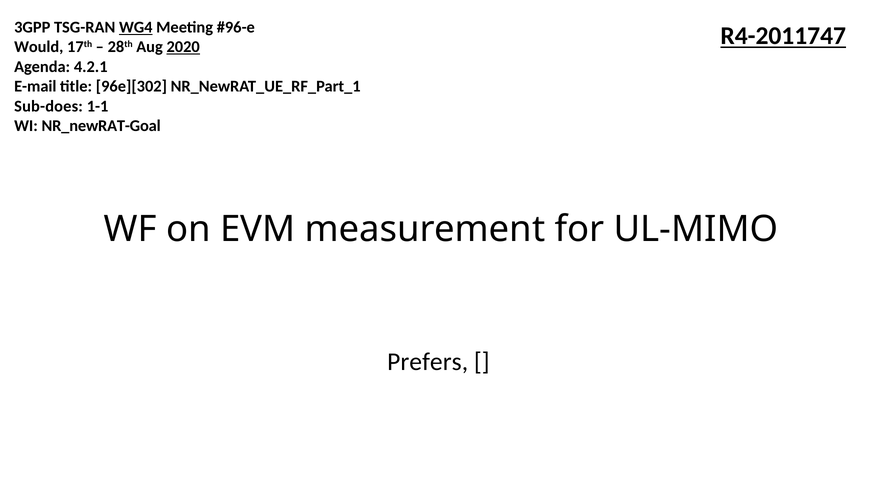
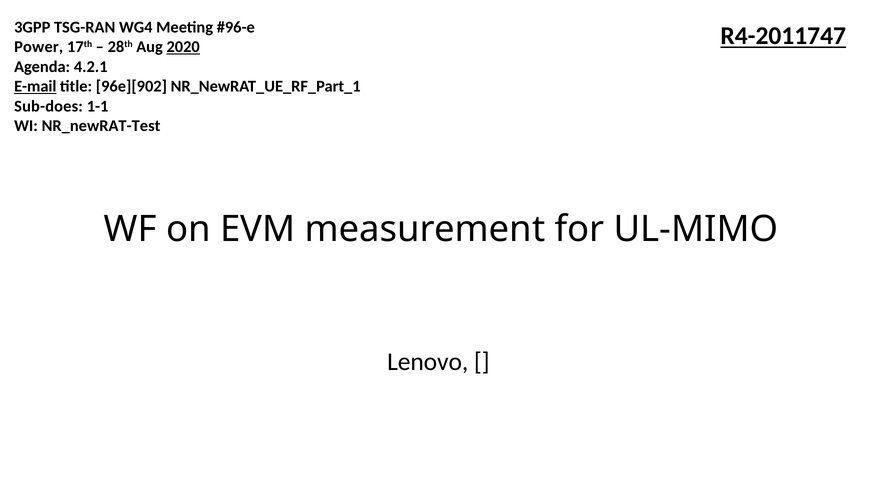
WG4 underline: present -> none (136, 27)
Would: Would -> Power (39, 47)
E-mail underline: none -> present (35, 86)
96e][302: 96e][302 -> 96e][902 (131, 86)
NR_newRAT-Goal: NR_newRAT-Goal -> NR_newRAT-Test (101, 126)
Prefers: Prefers -> Lenovo (428, 362)
